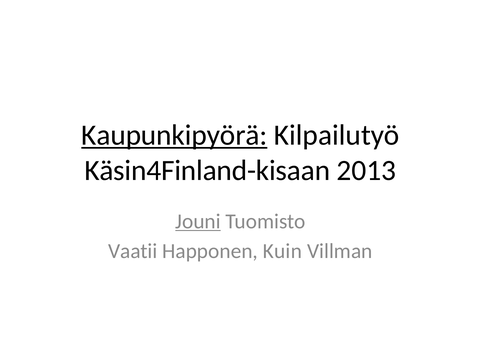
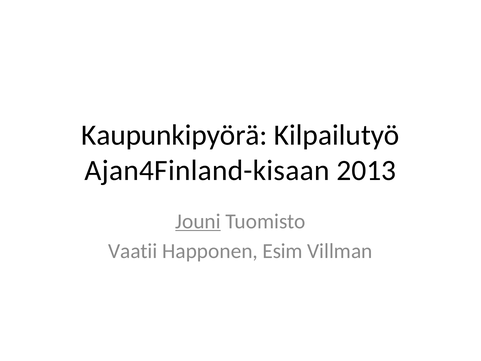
Kaupunkipyörä underline: present -> none (174, 135)
Käsin4Finland-kisaan: Käsin4Finland-kisaan -> Ajan4Finland-kisaan (207, 170)
Kuin: Kuin -> Esim (283, 251)
